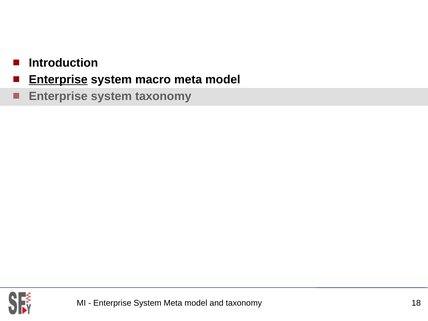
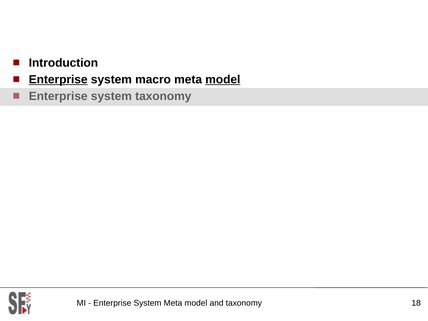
model underline: none -> present (223, 79)
